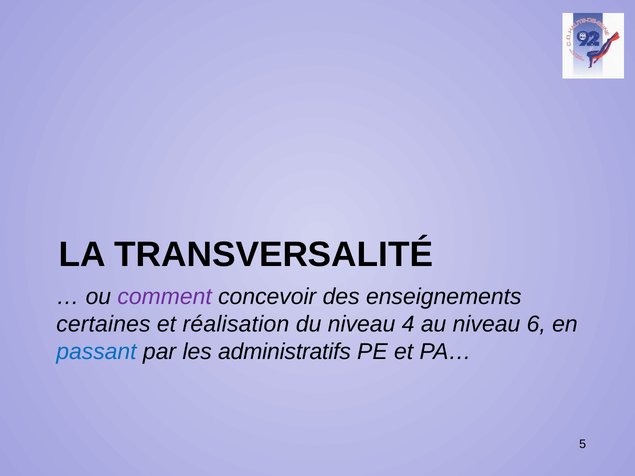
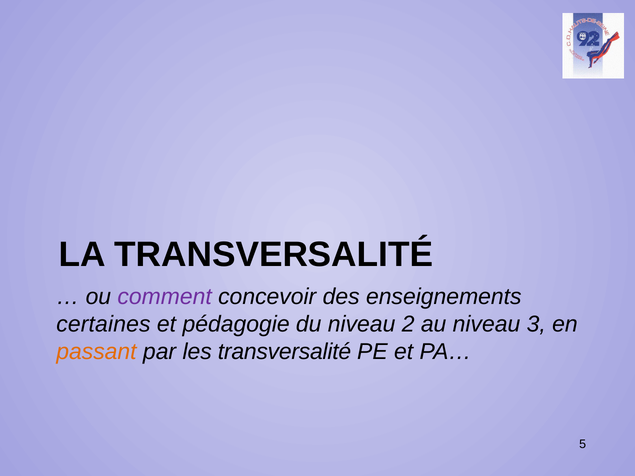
réalisation: réalisation -> pédagogie (236, 324)
4: 4 -> 2 (408, 324)
6: 6 -> 3 (536, 324)
passant colour: blue -> orange (96, 352)
les administratifs: administratifs -> transversalité (285, 352)
